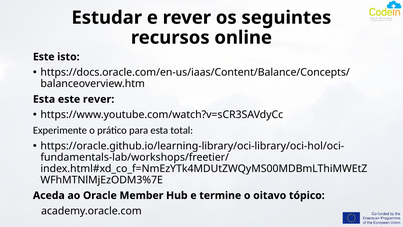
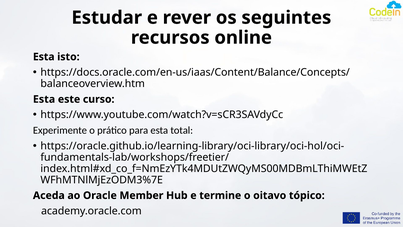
Este: Este -> Esta (44, 57)
este rever: rever -> curso (99, 99)
